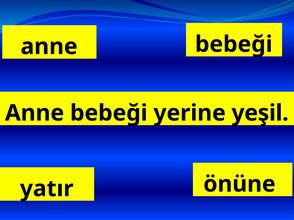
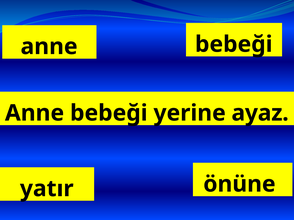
yeşil: yeşil -> ayaz (260, 113)
